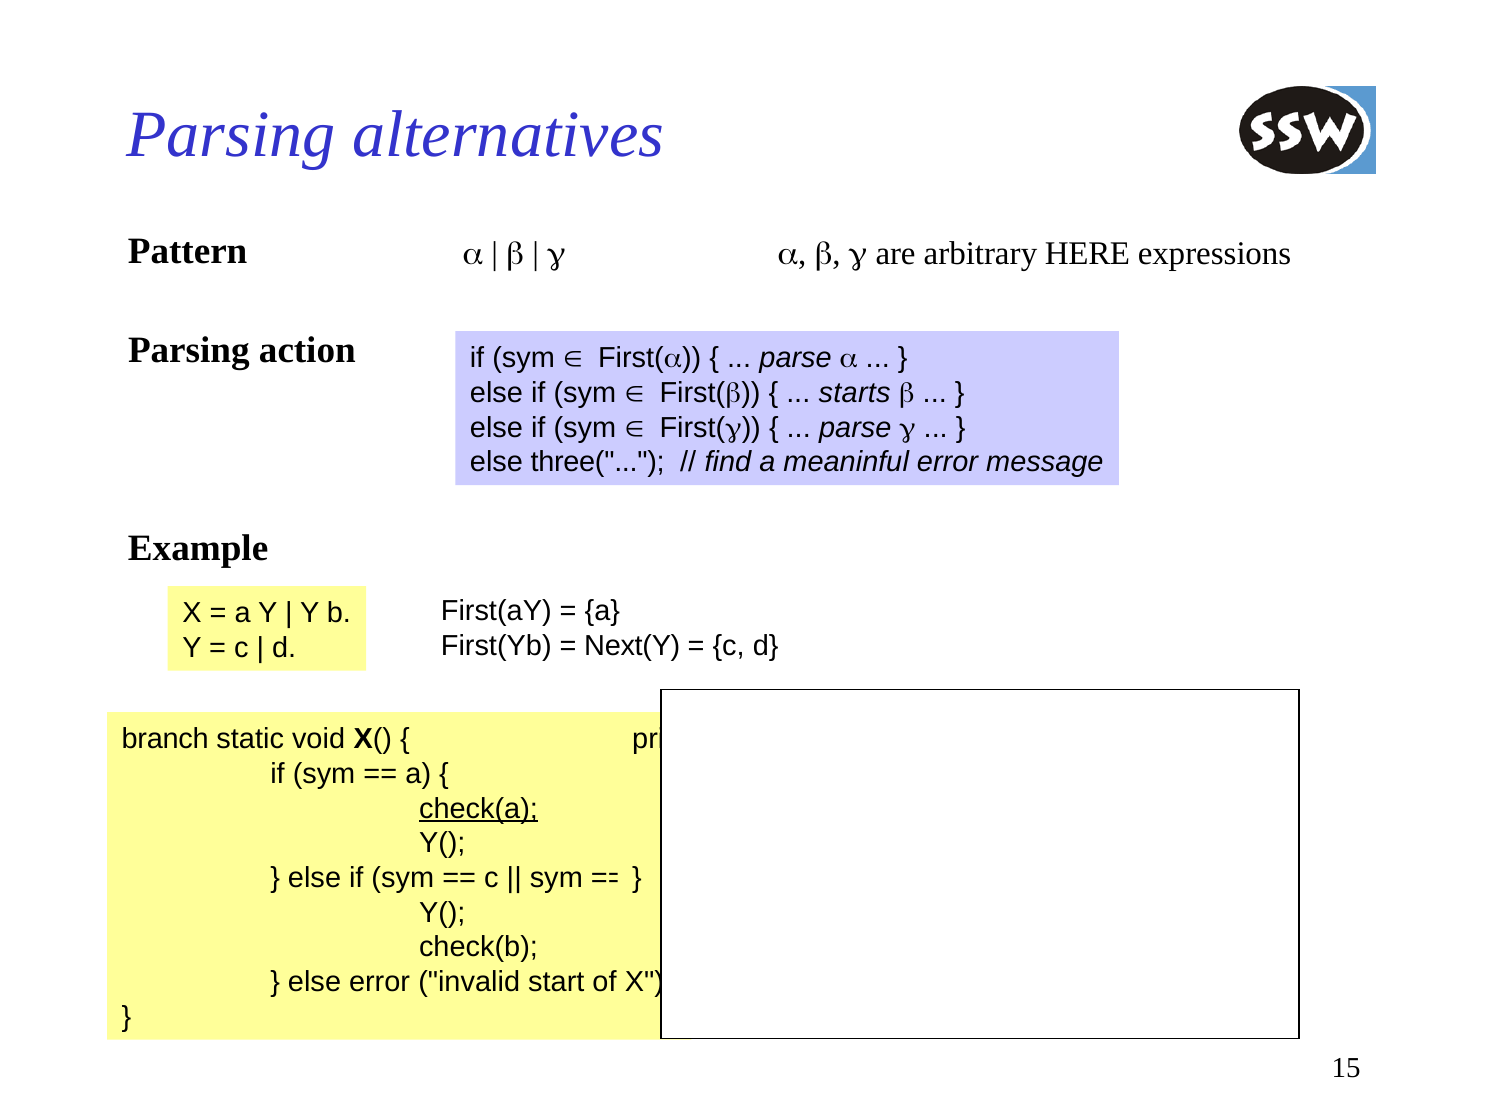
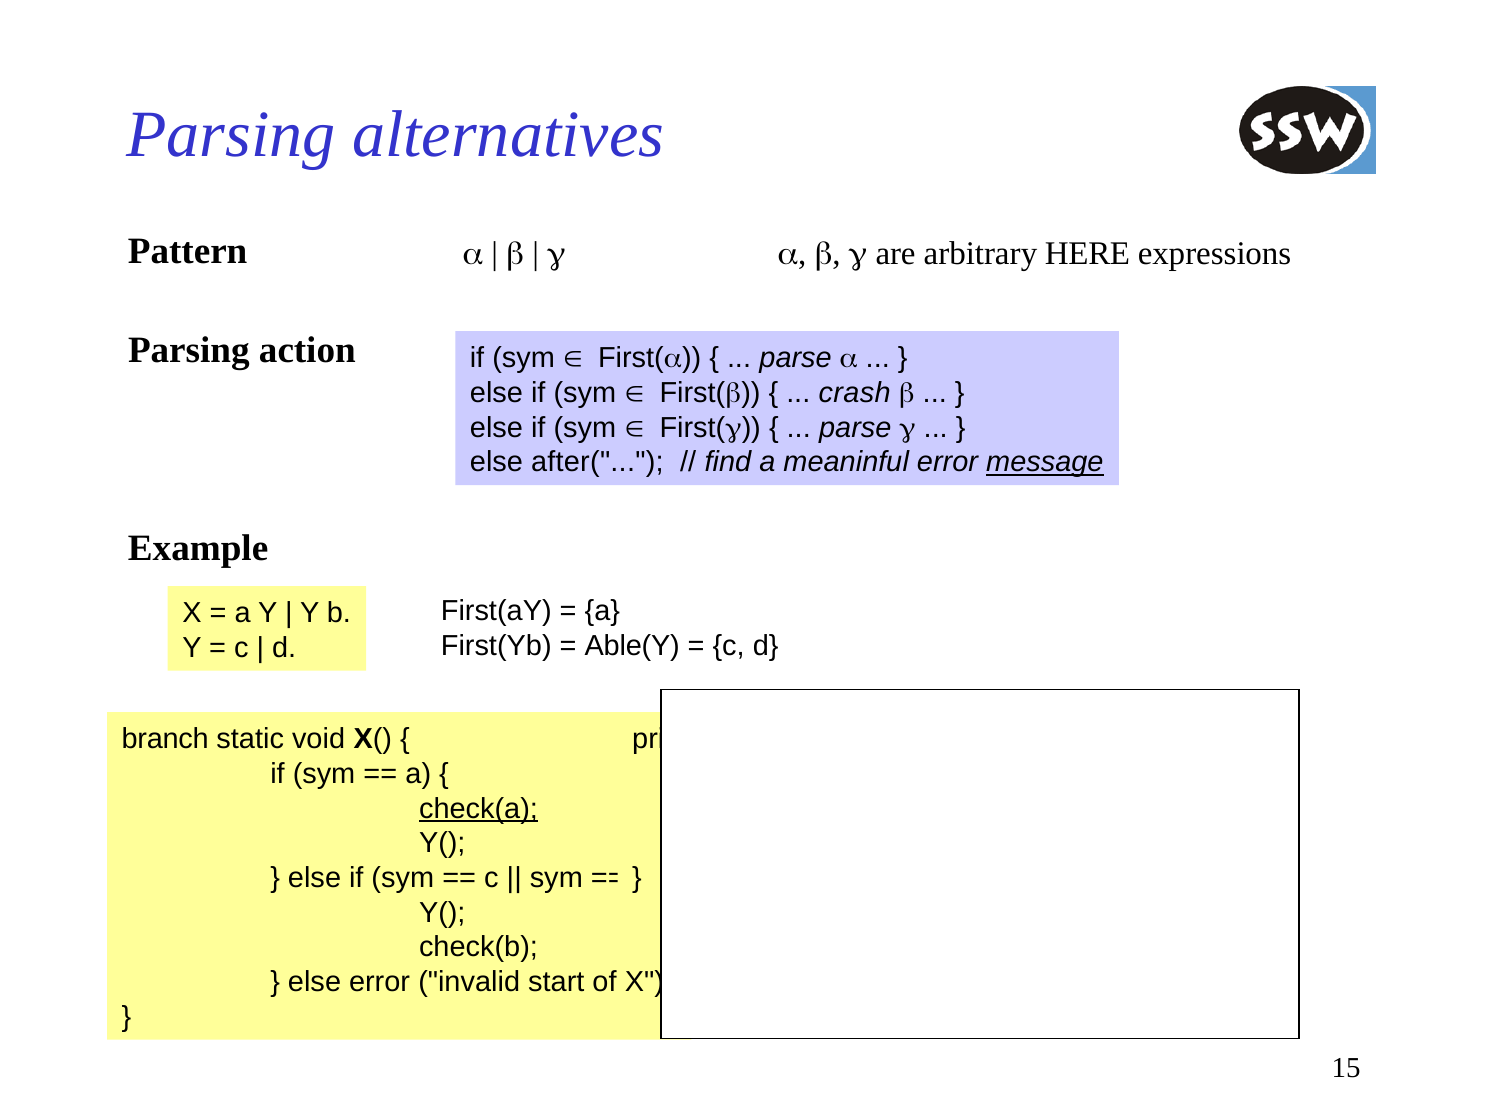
starts: starts -> crash (855, 393)
three(: three( -> after( (597, 462)
message underline: none -> present (1045, 462)
Next(Y: Next(Y -> Able(Y (632, 646)
